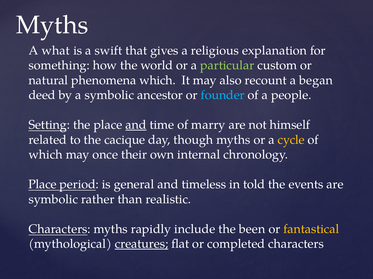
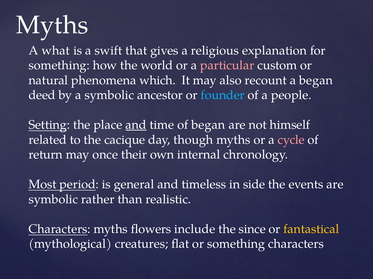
particular colour: light green -> pink (227, 65)
of marry: marry -> began (208, 125)
cycle colour: yellow -> pink (291, 140)
which: which -> return (46, 155)
Place: Place -> Most (42, 185)
told: told -> side (254, 185)
rapidly: rapidly -> flowers (151, 230)
been: been -> since (252, 230)
creatures underline: present -> none (142, 245)
or completed: completed -> something (236, 245)
